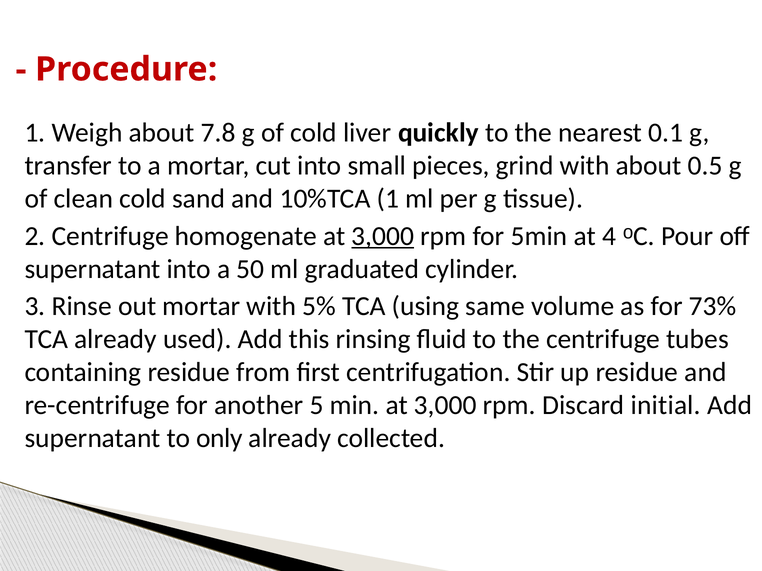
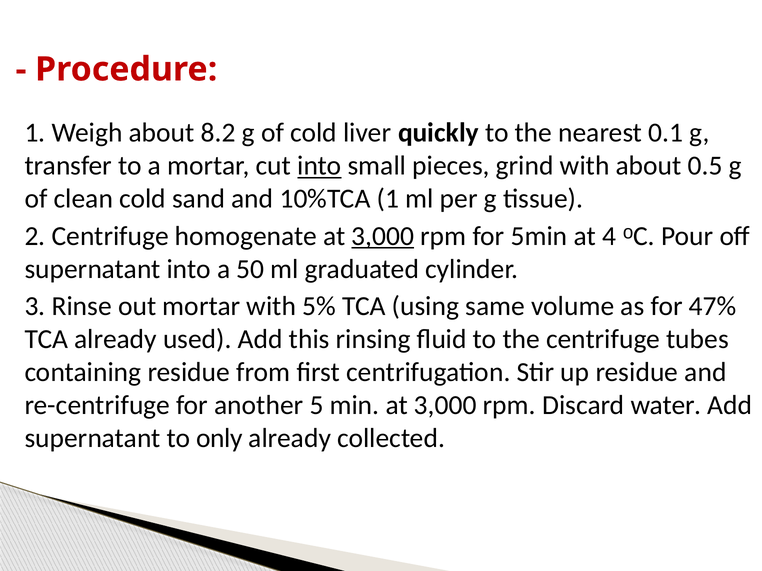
7.8: 7.8 -> 8.2 (218, 133)
into underline: none -> present (319, 166)
73%: 73% -> 47% (713, 306)
initial: initial -> water (666, 405)
